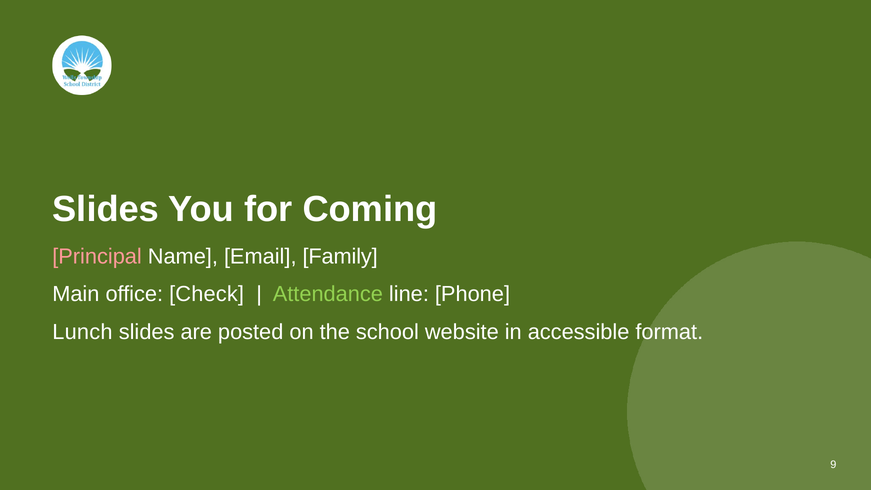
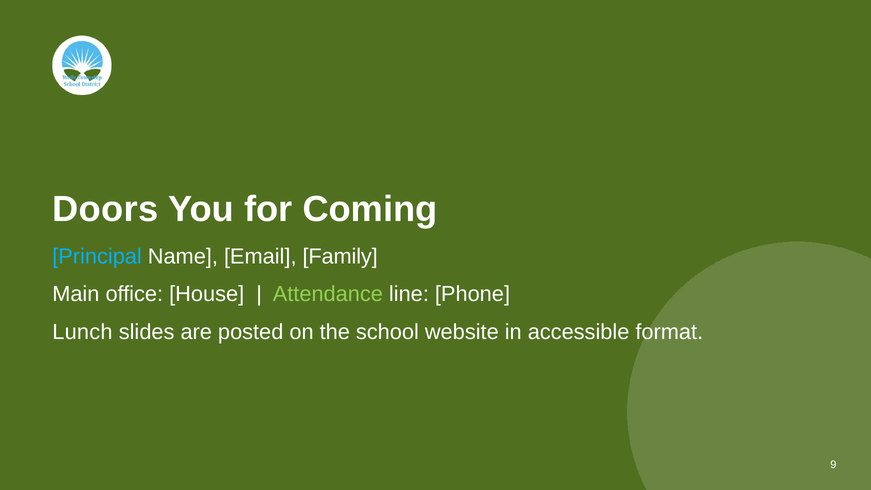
Slides: Slides -> Doors (105, 209)
Principal colour: pink -> light blue (97, 256)
Check: Check -> House (207, 294)
